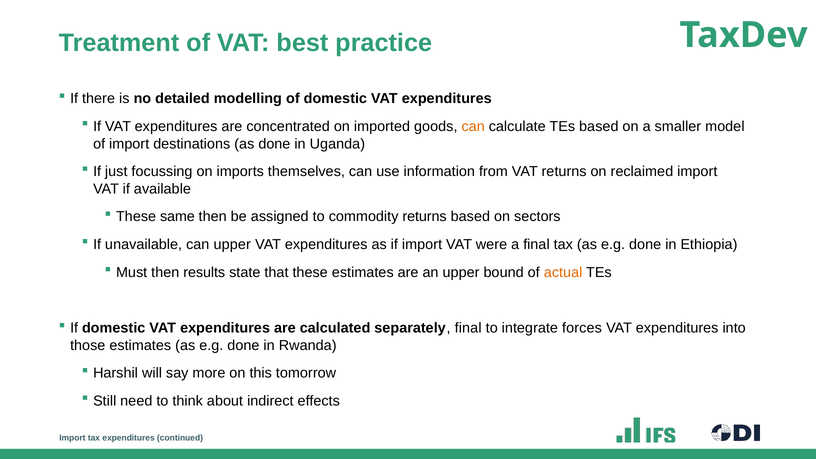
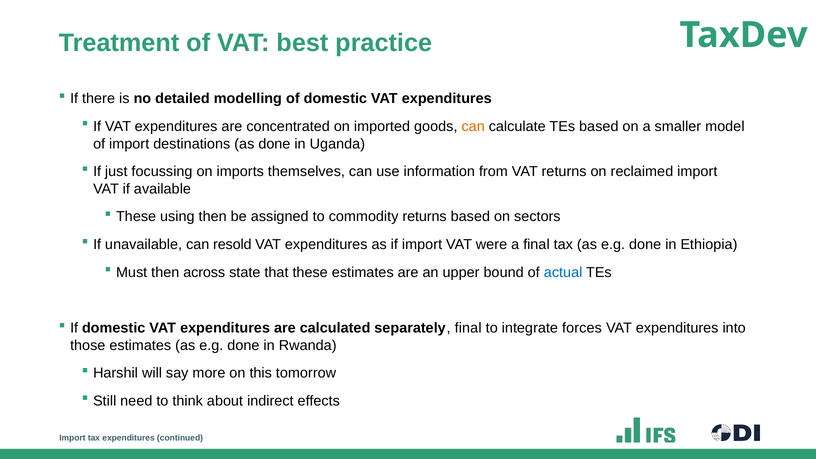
same: same -> using (177, 217)
can upper: upper -> resold (232, 245)
results: results -> across (204, 272)
actual colour: orange -> blue (563, 272)
